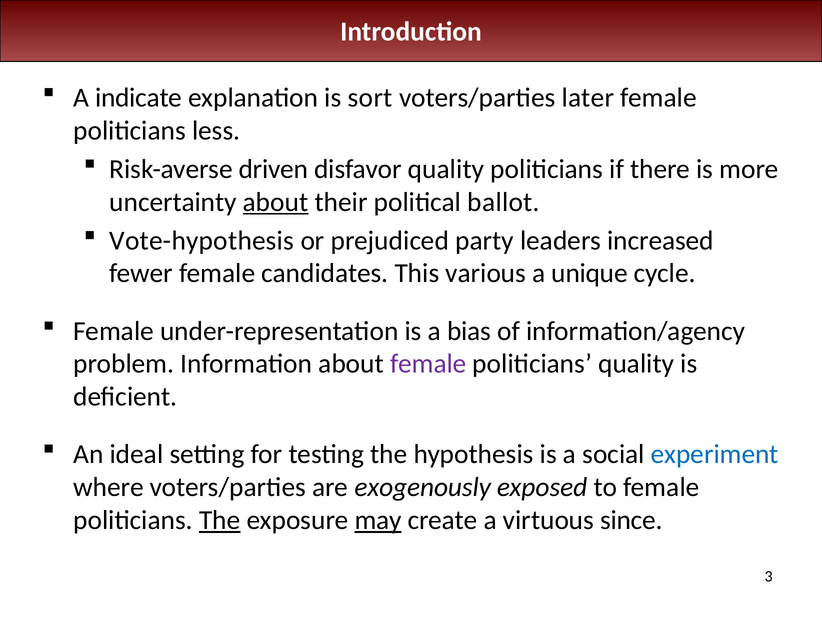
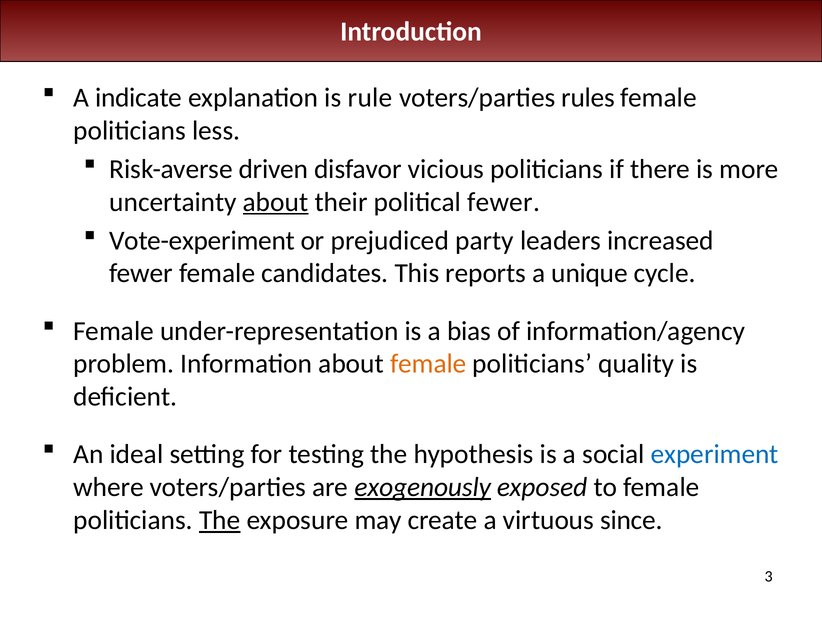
sort: sort -> rule (370, 98)
later: later -> rules (588, 98)
disfavor quality: quality -> vicious (446, 169)
political ballot: ballot -> fewer (504, 202)
Vote-hypothesis: Vote-hypothesis -> Vote-experiment (202, 240)
various: various -> reports (486, 273)
female colour: purple -> orange (428, 364)
exogenously underline: none -> present (423, 487)
may underline: present -> none (378, 520)
